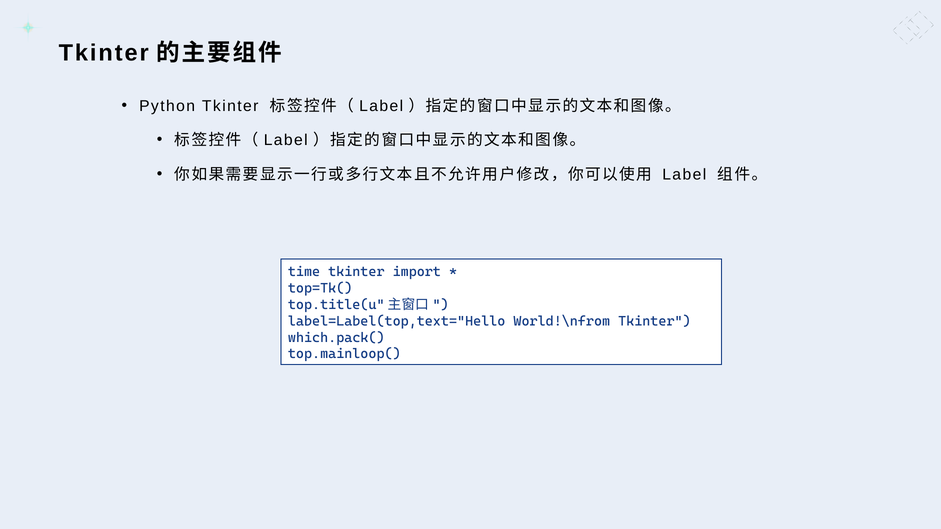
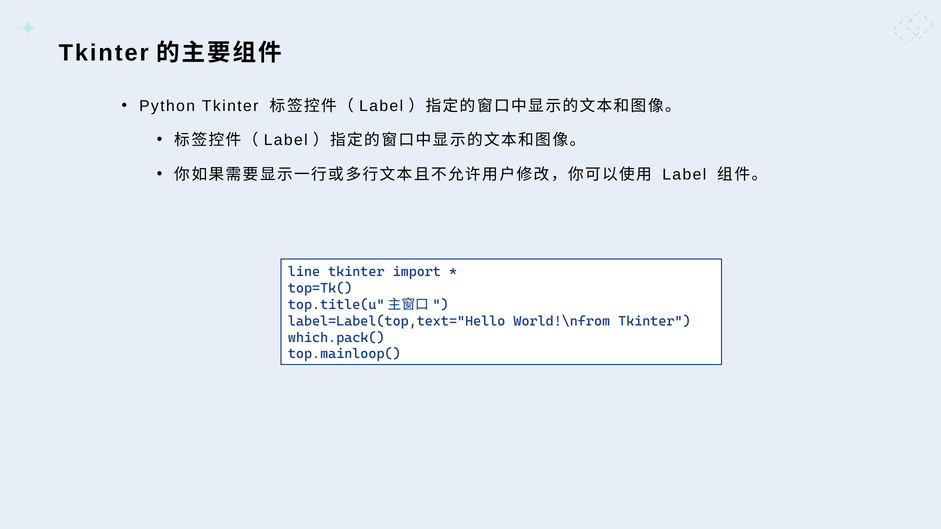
time: time -> line (304, 272)
